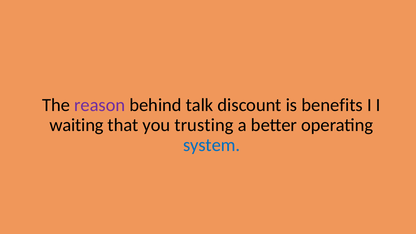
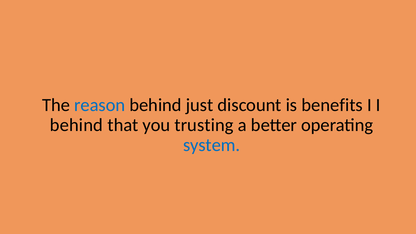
reason colour: purple -> blue (100, 105)
talk: talk -> just (200, 105)
waiting: waiting -> behind (76, 125)
